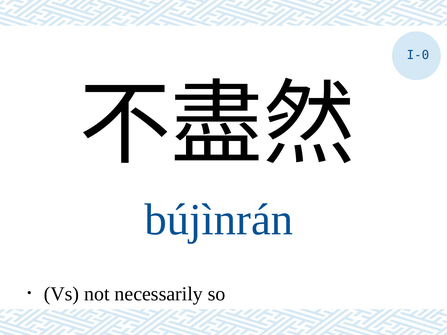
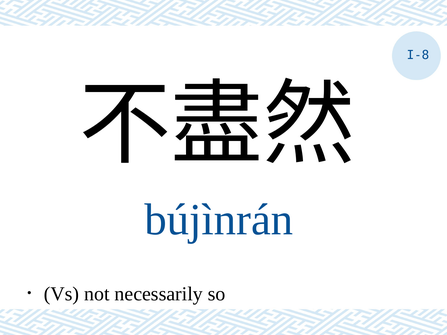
I-0: I-0 -> I-8 (418, 55)
